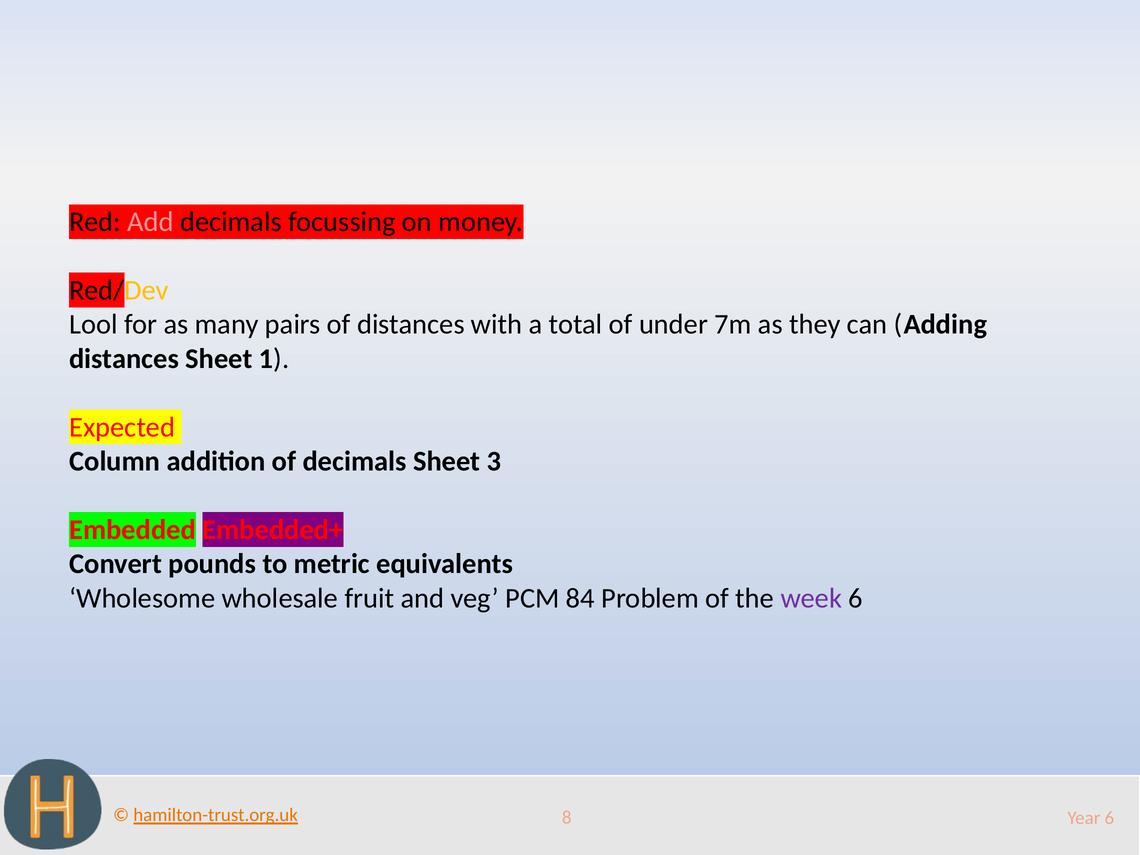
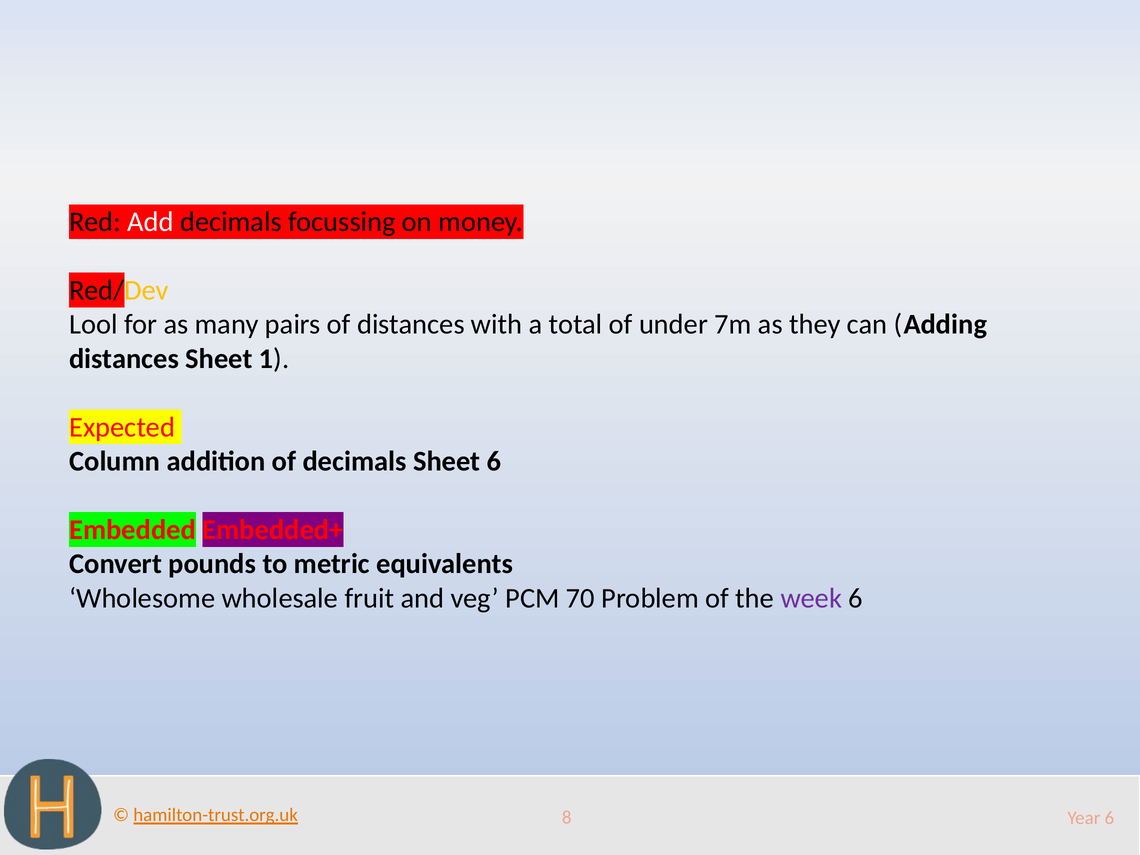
Add colour: pink -> white (150, 222)
Sheet 3: 3 -> 6 (494, 461)
84: 84 -> 70 (580, 598)
